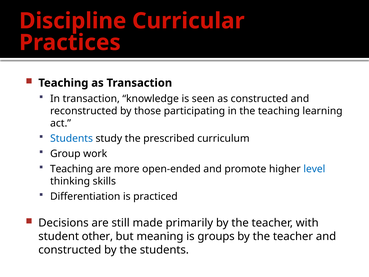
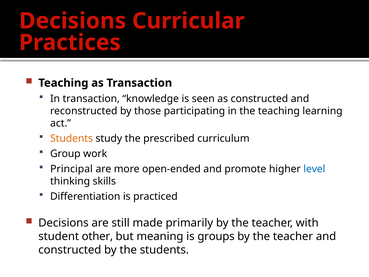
Discipline: Discipline -> Decisions (73, 21)
Students colour: blue -> orange (72, 138)
Teaching: Teaching -> Principal (71, 169)
